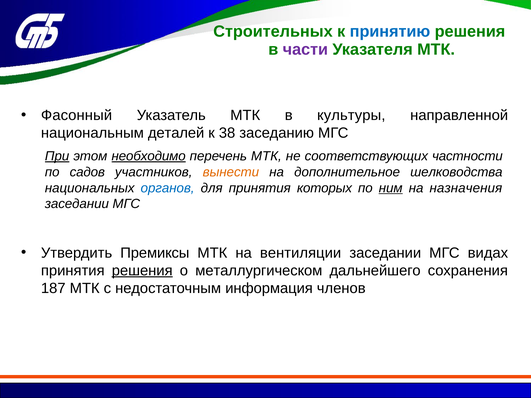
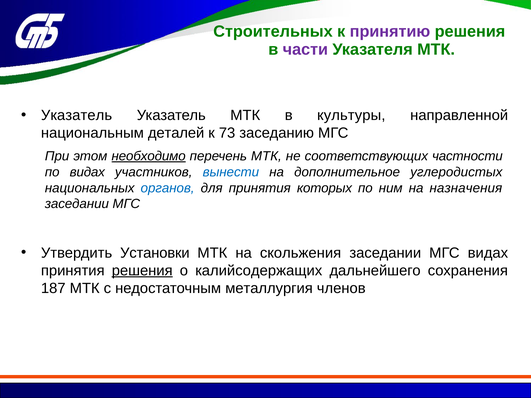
принятию colour: blue -> purple (390, 31)
Фасонный: Фасонный -> Указатель (77, 115)
38: 38 -> 73 (227, 133)
При underline: present -> none (57, 156)
по садов: садов -> видах (87, 172)
вынести colour: orange -> blue (231, 172)
шелководства: шелководства -> углеродистых (456, 172)
ним underline: present -> none (391, 188)
Премиксы: Премиксы -> Установки (155, 253)
вентиляции: вентиляции -> скольжения (301, 253)
металлургическом: металлургическом -> калийсодержащих (259, 271)
информация: информация -> металлургия (269, 288)
